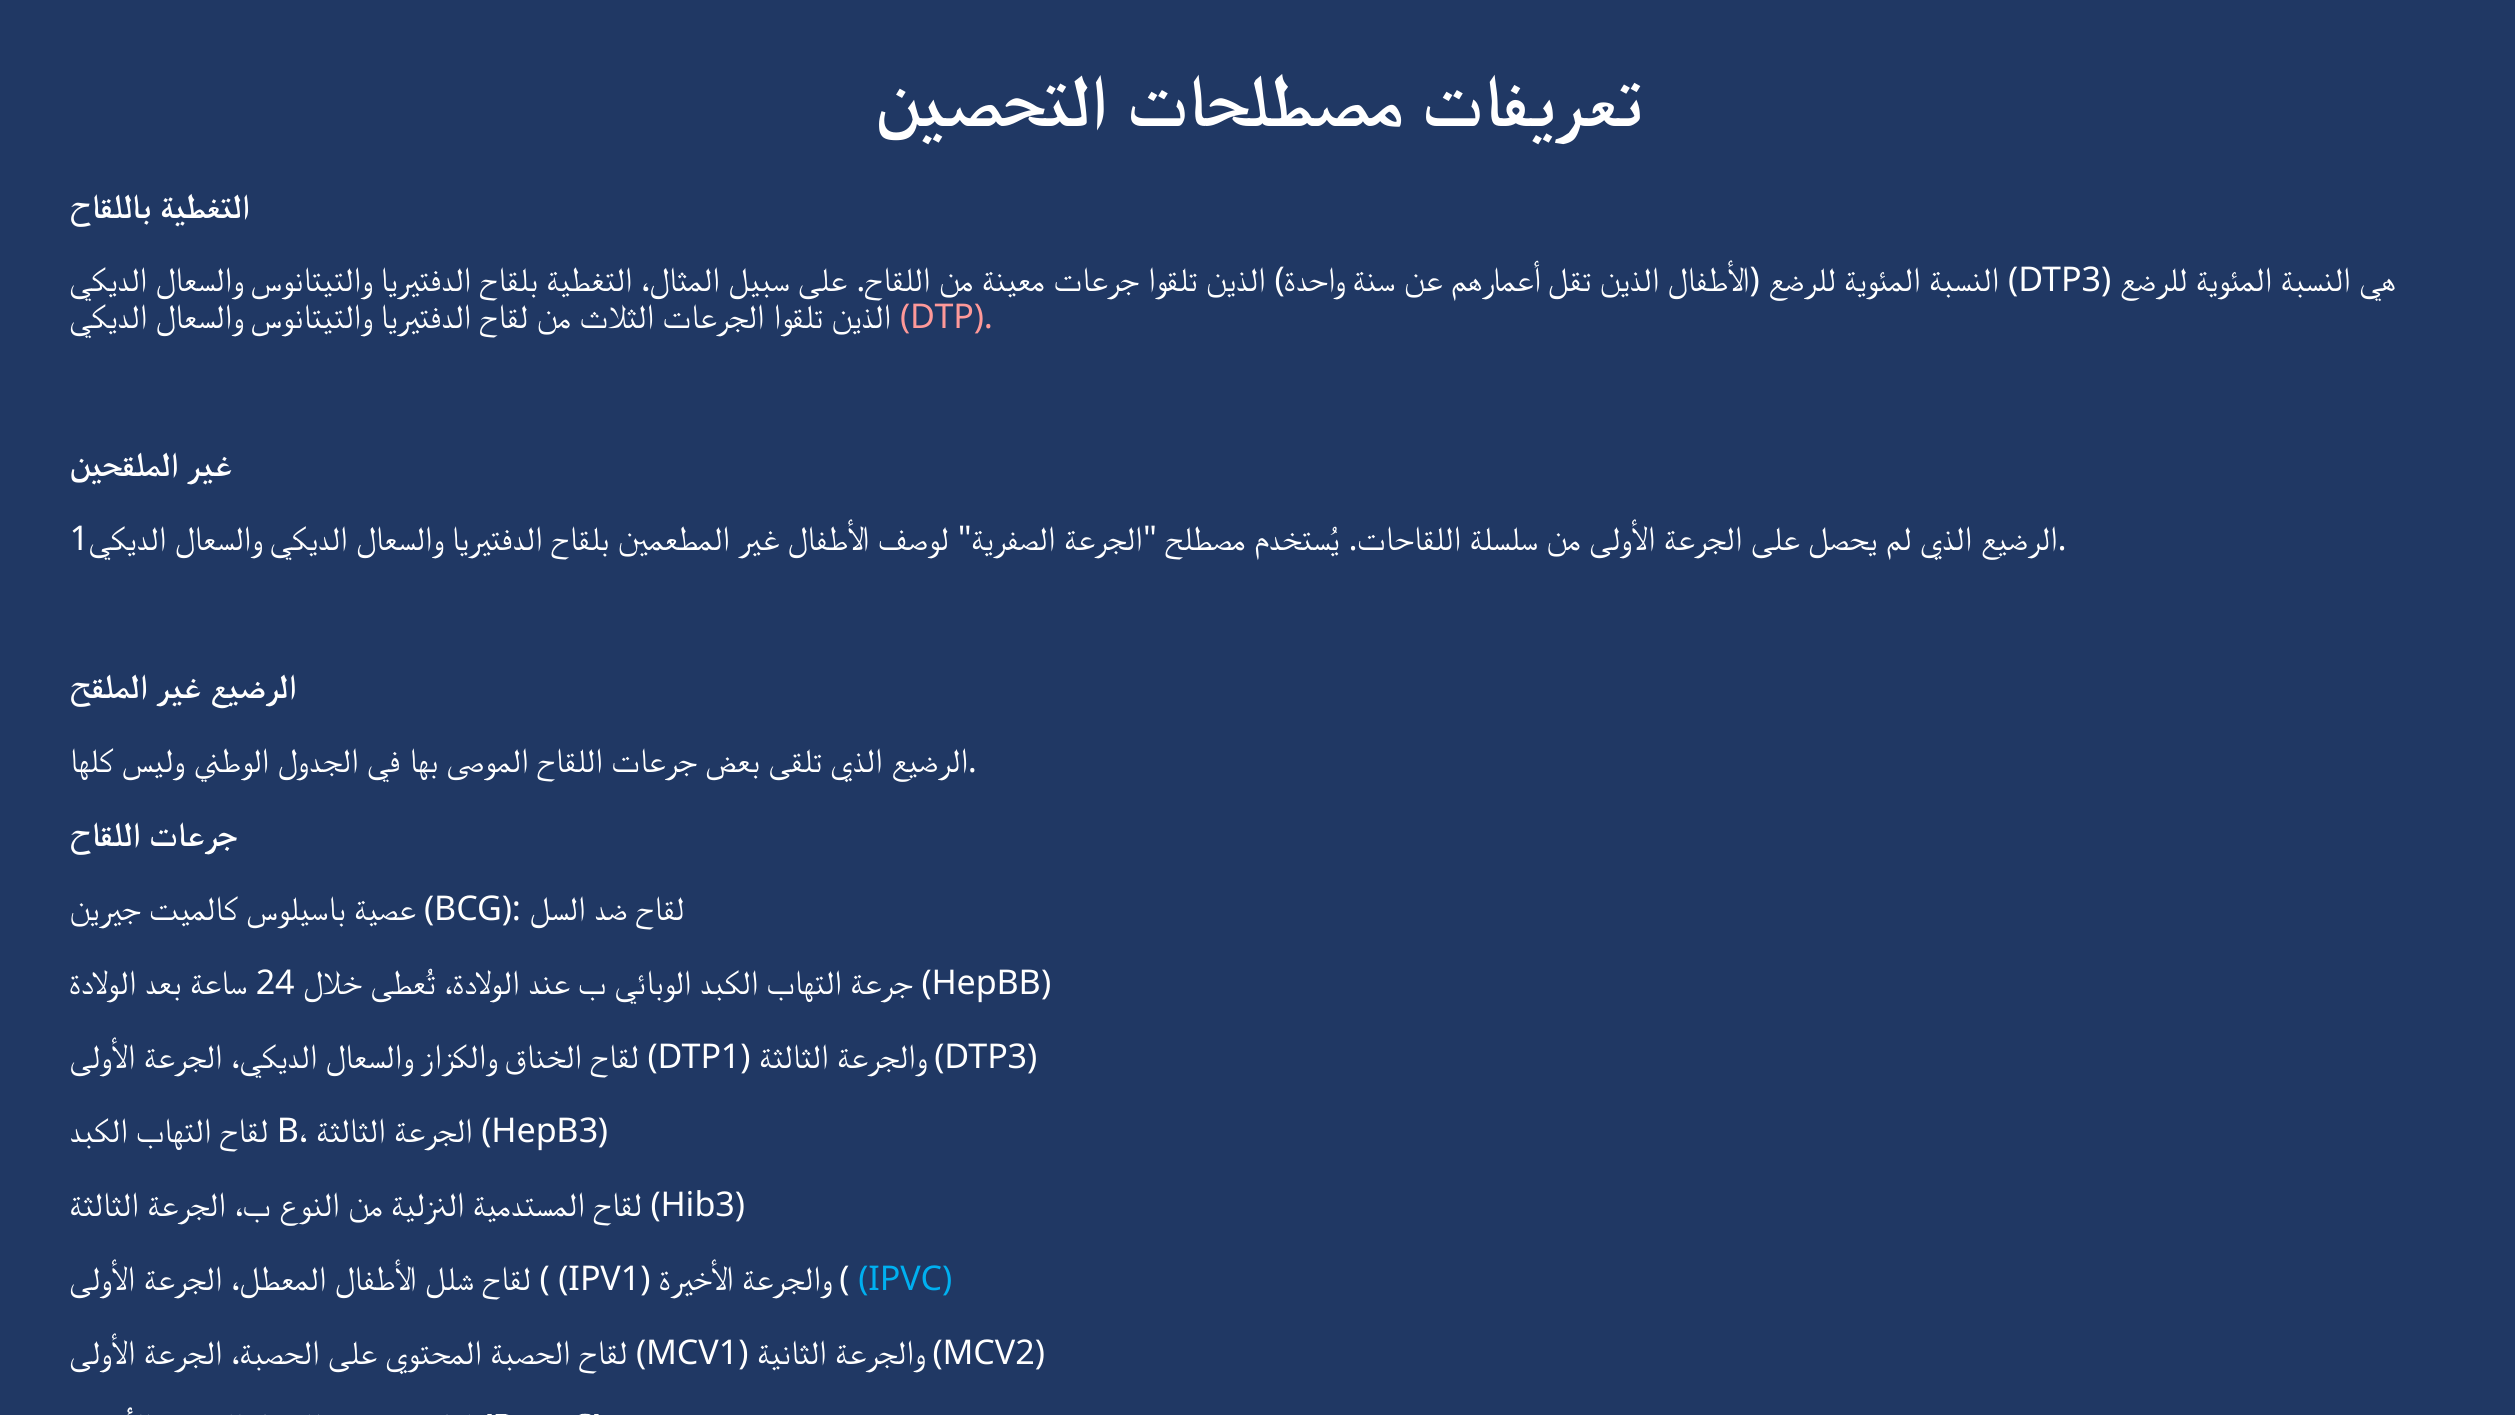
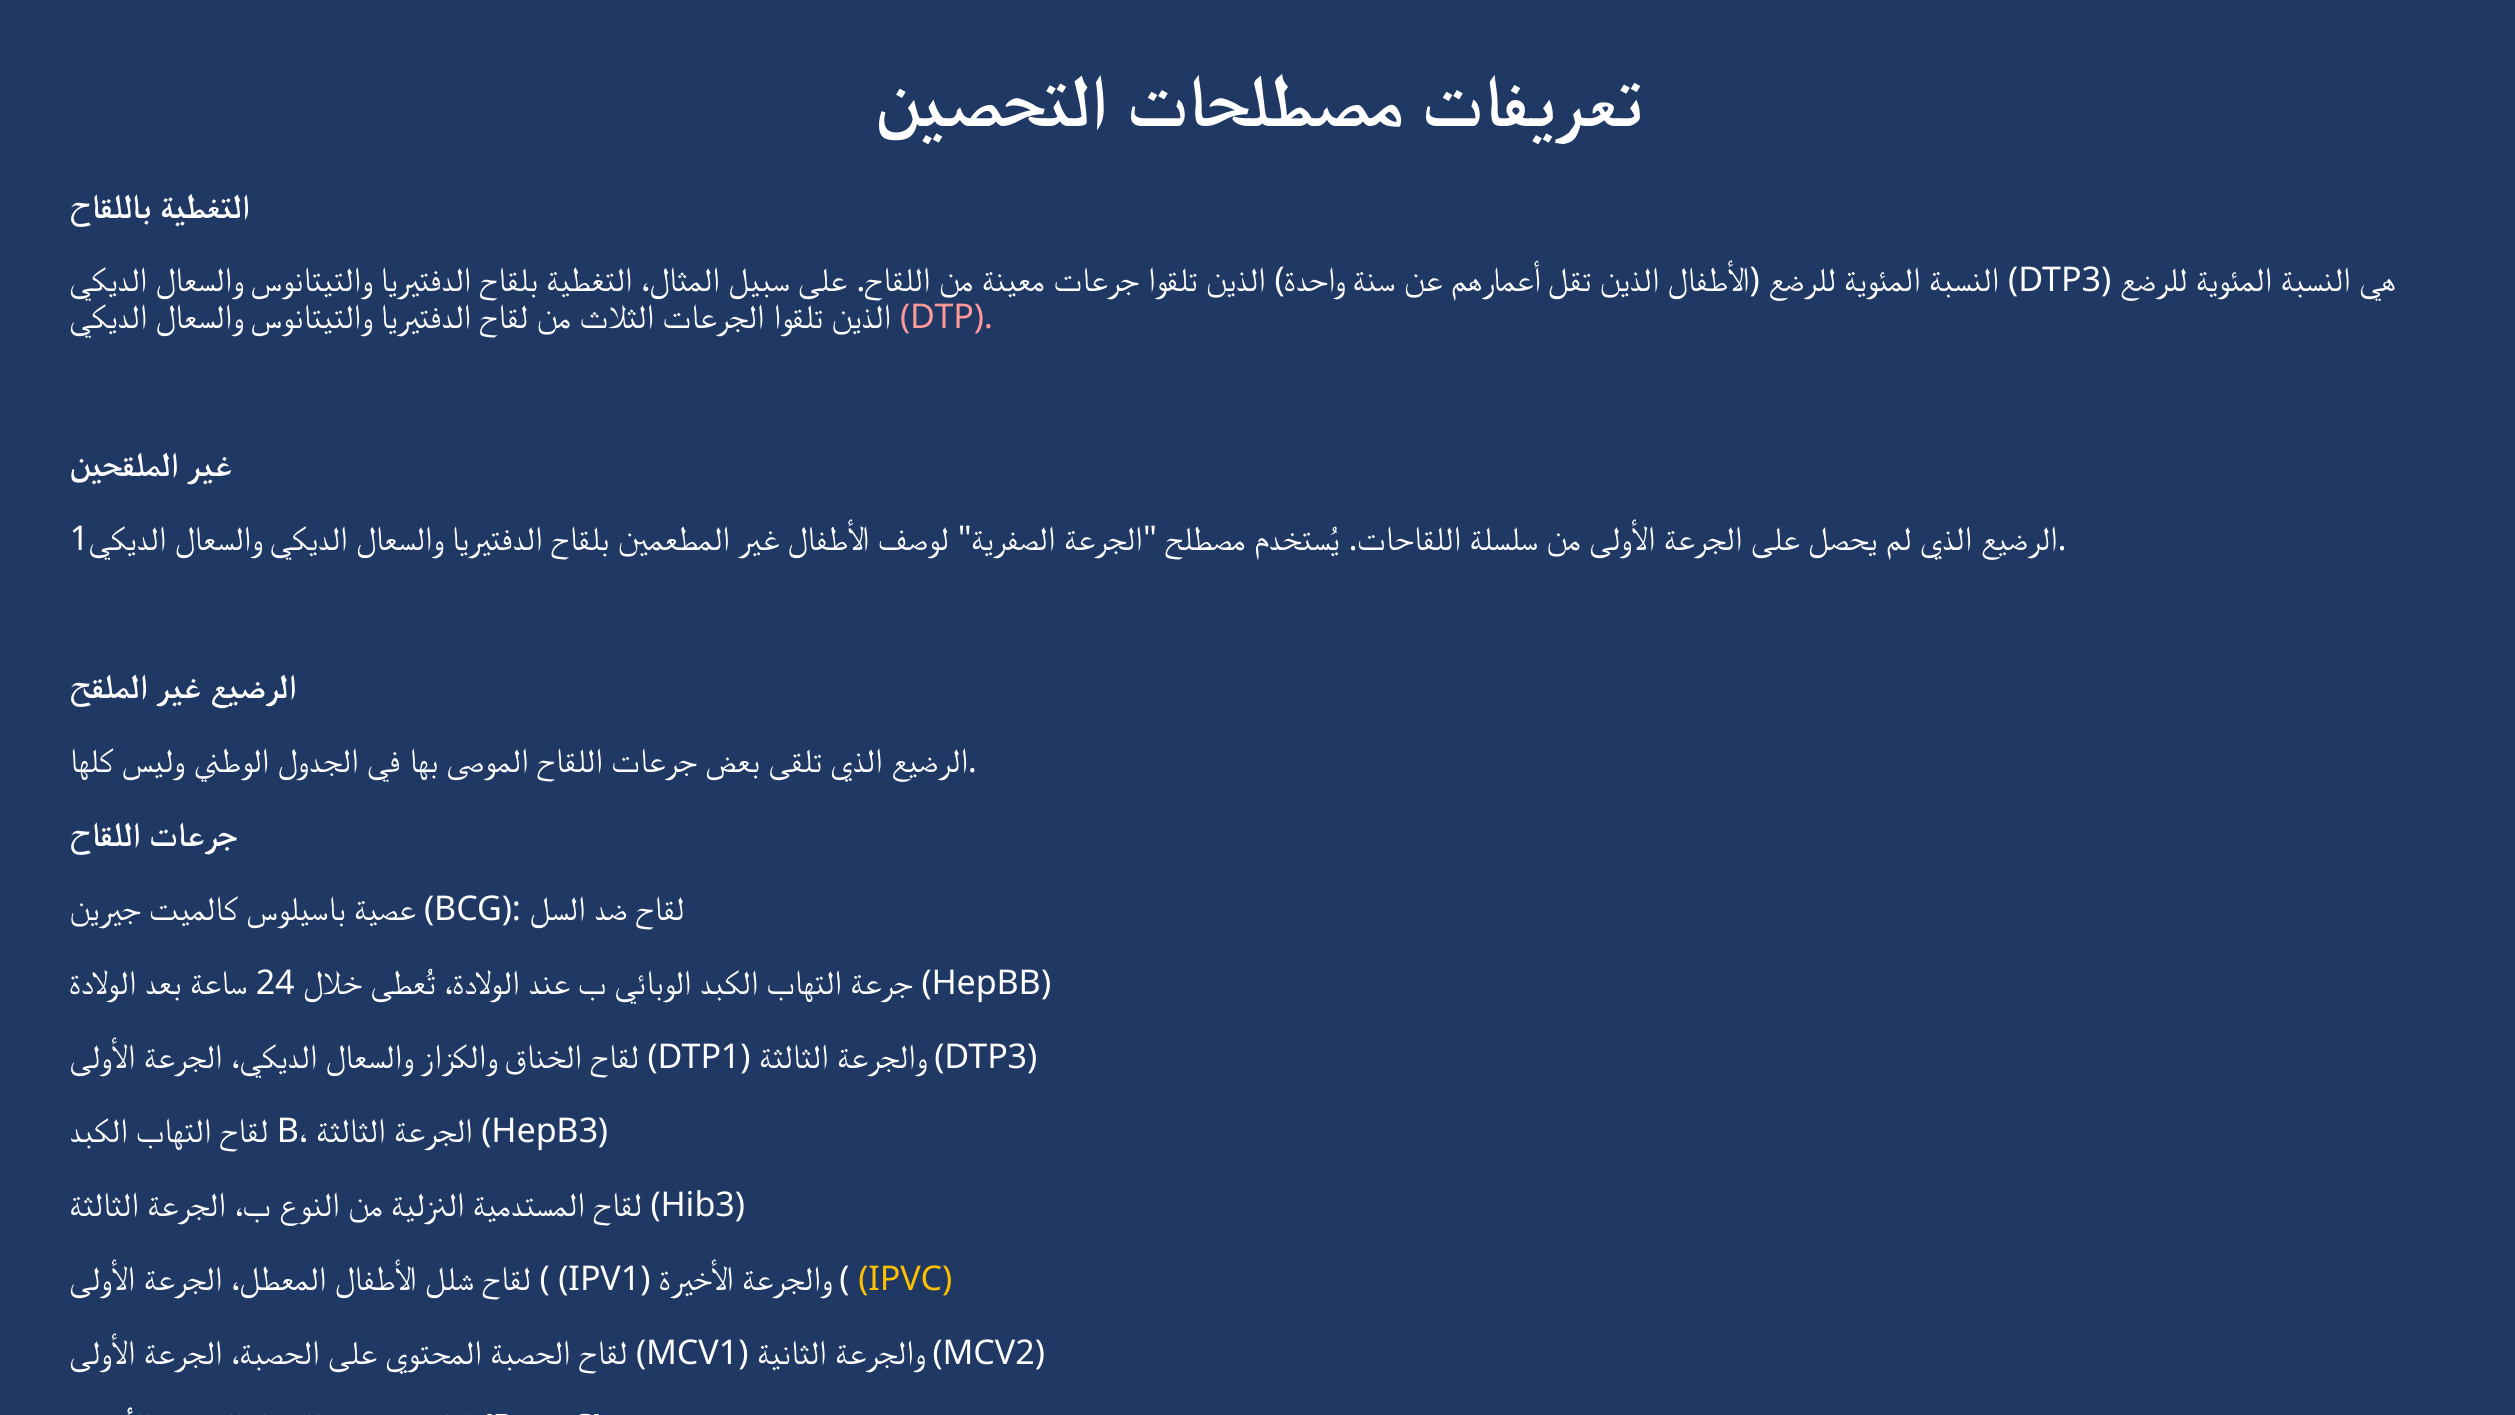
IPVC colour: light blue -> yellow (905, 1279)
